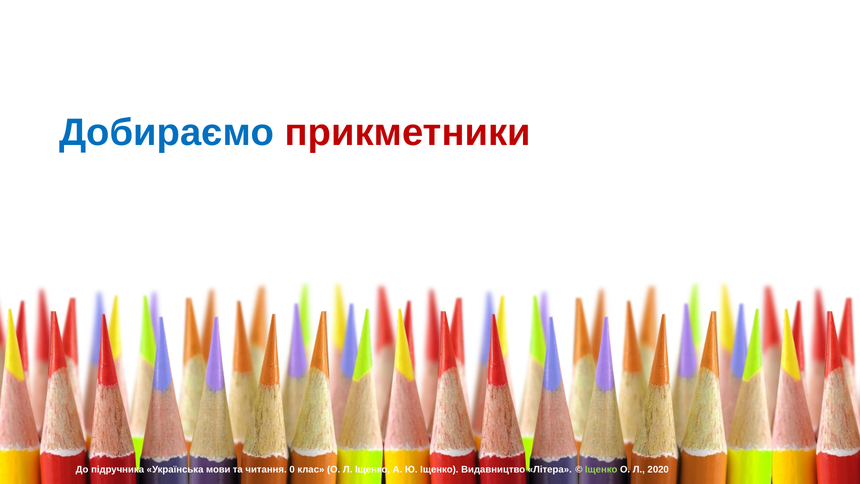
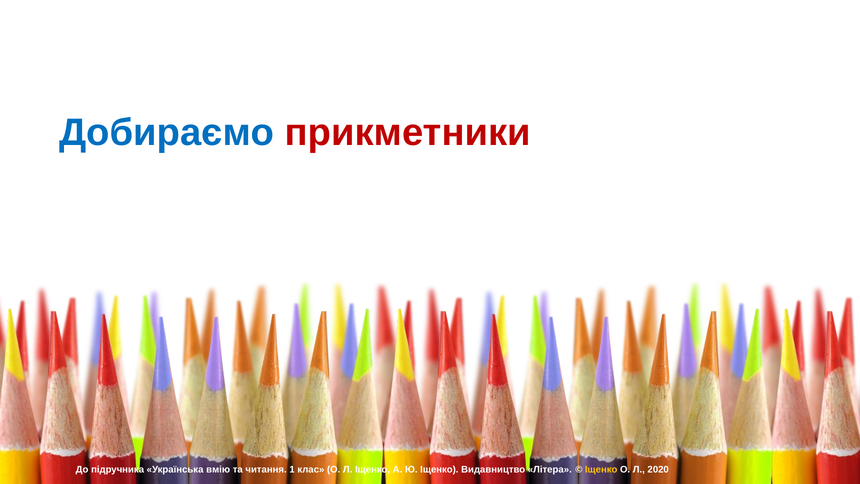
мови: мови -> вмію (218, 469)
0: 0 -> 1 (292, 469)
Іщенко colour: light green -> yellow (601, 469)
